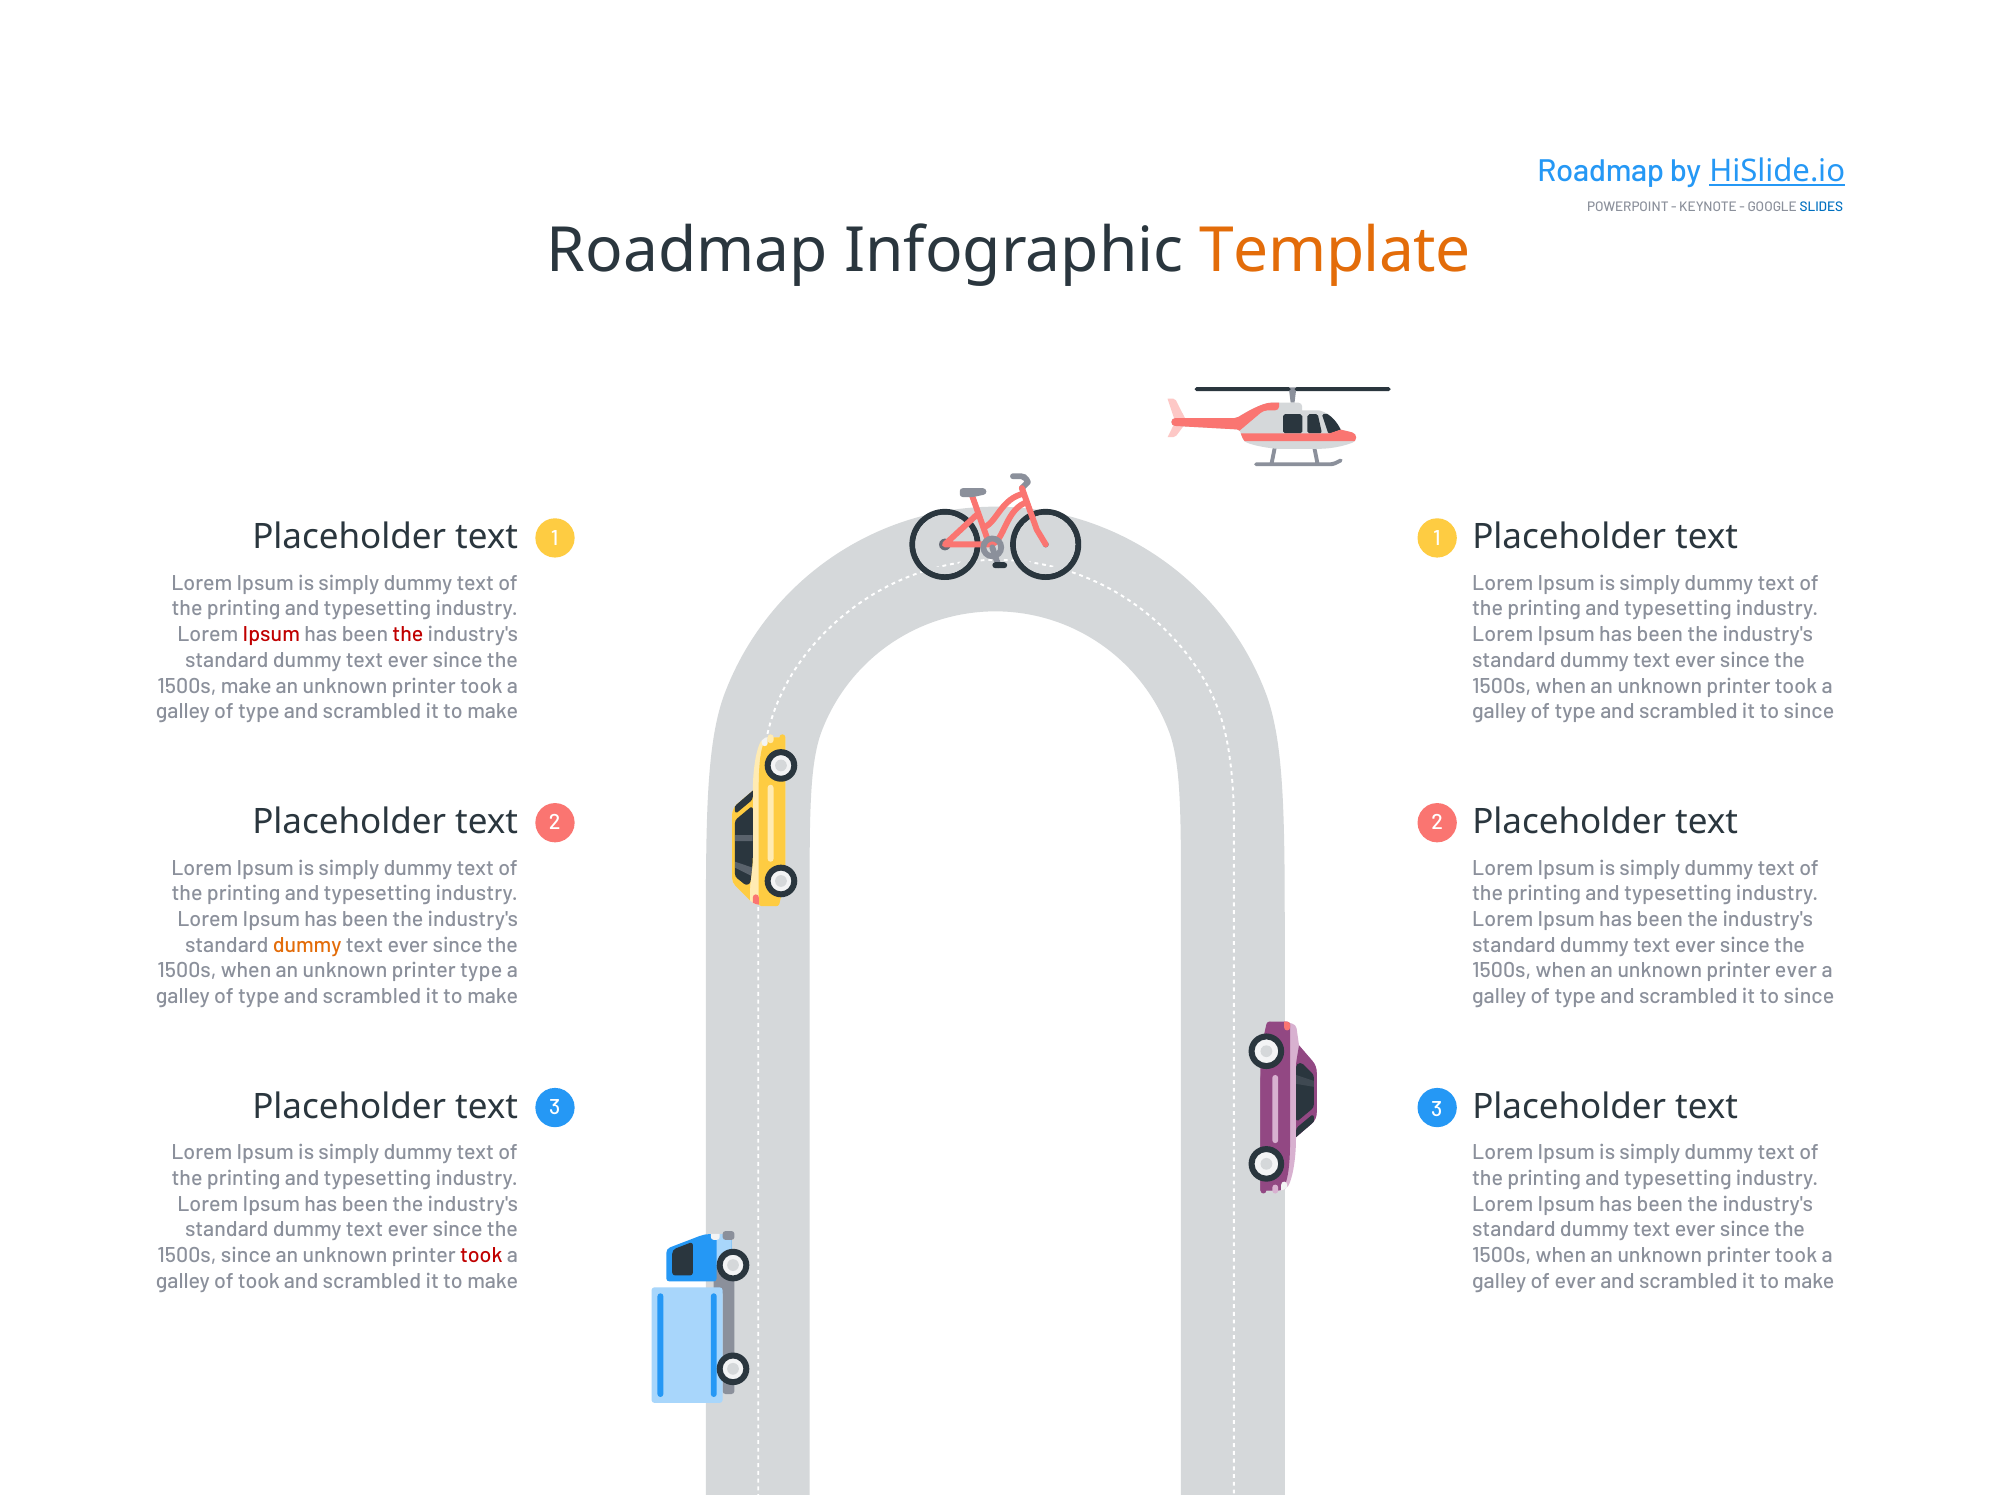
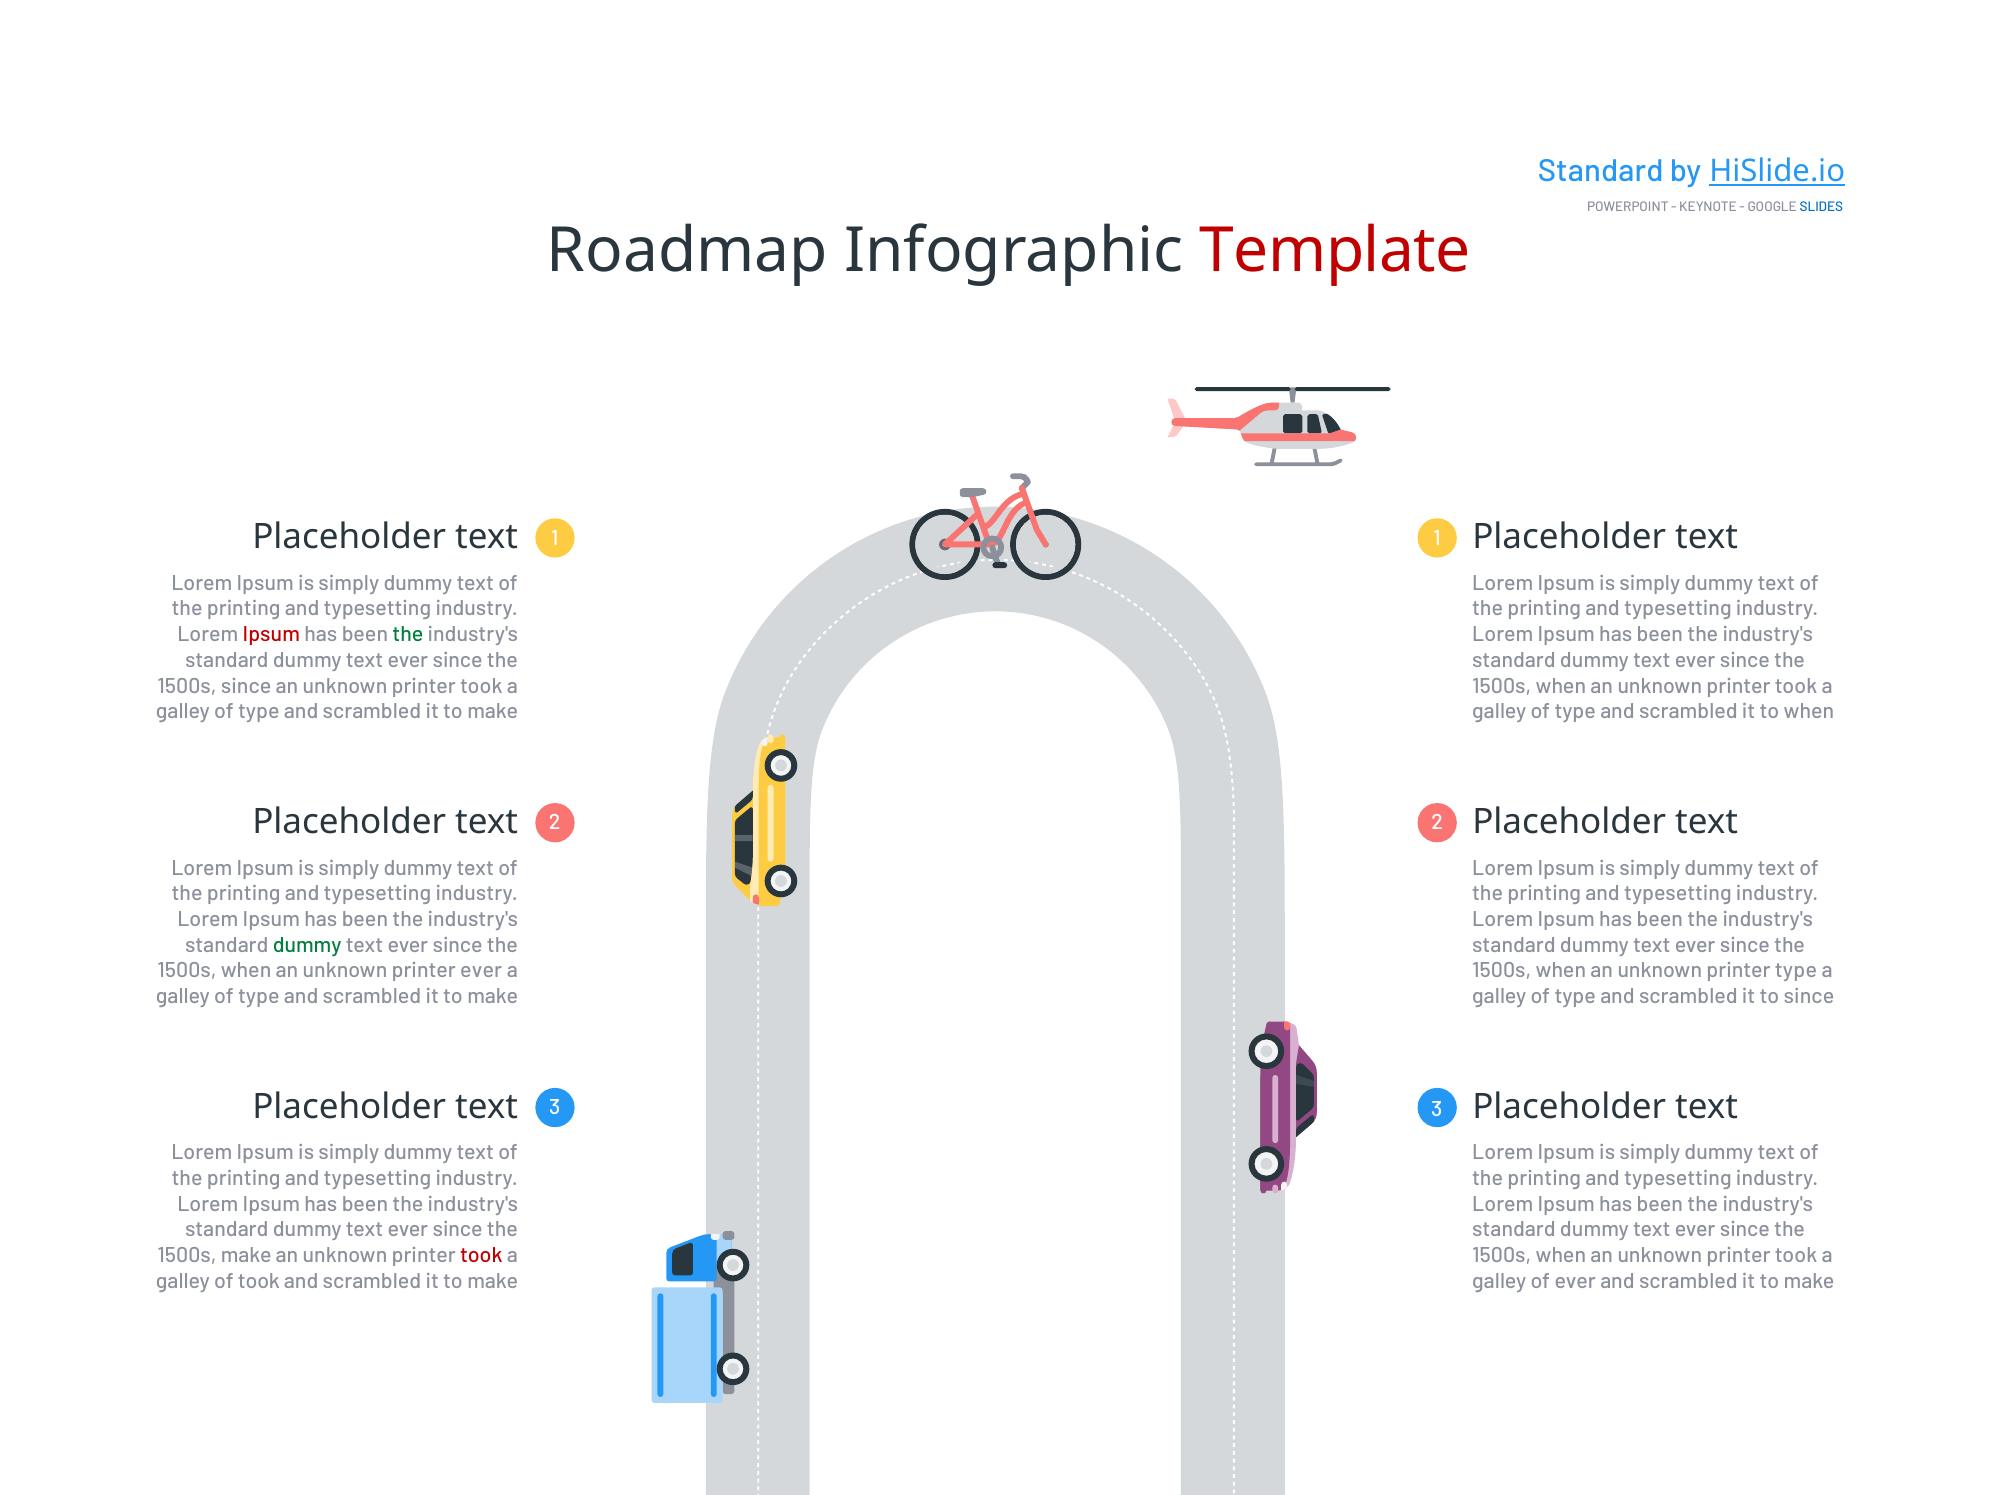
Roadmap: Roadmap -> Standard (1601, 171)
Template colour: orange -> red (1335, 251)
the colour: red -> green (408, 634)
1500s make: make -> since (246, 686)
since: since -> when (1809, 712)
dummy colour: orange -> green (307, 945)
printer type: type -> ever (481, 971)
printer ever: ever -> type (1796, 971)
1500s since: since -> make (246, 1255)
